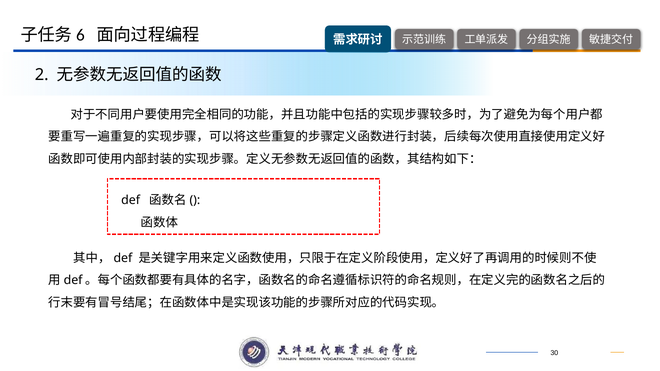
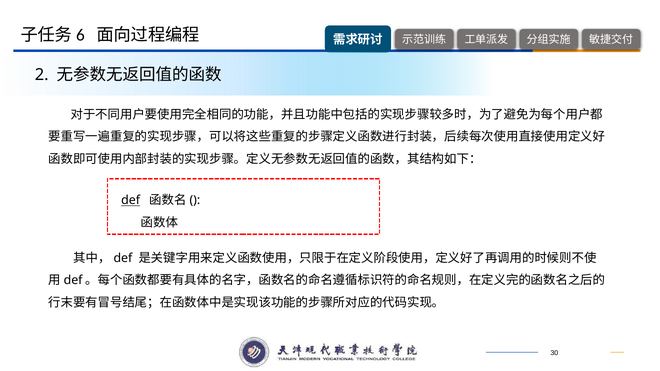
def underline: none -> present (131, 200)
